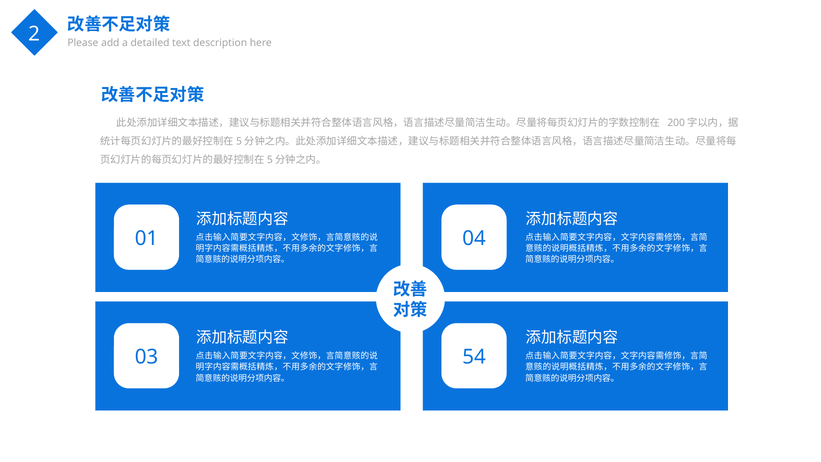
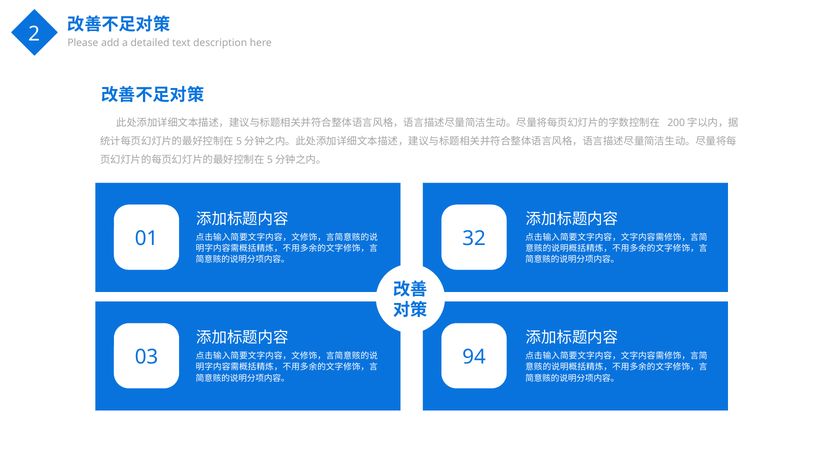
04: 04 -> 32 (474, 239)
54: 54 -> 94 (474, 357)
